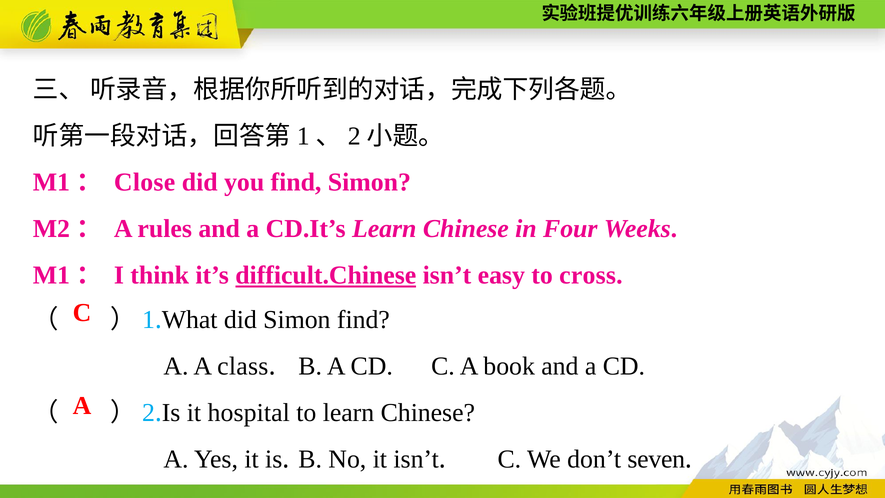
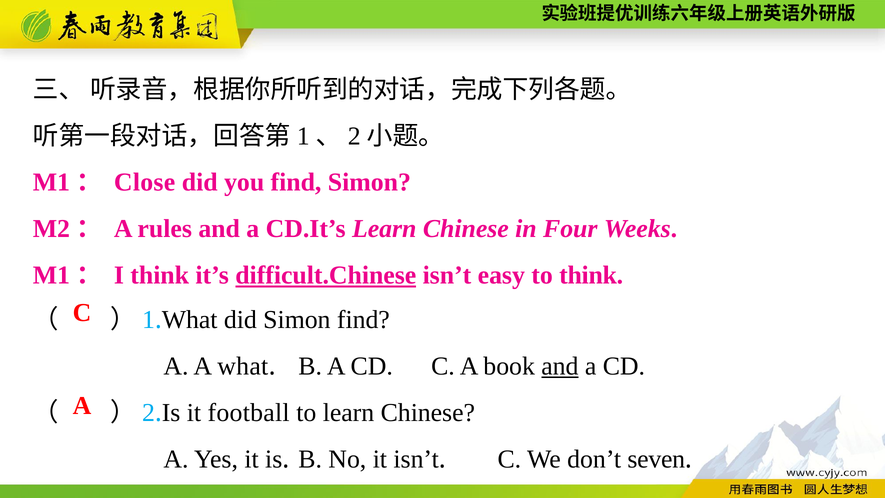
to cross: cross -> think (591, 275)
A class: class -> what (243, 366)
and underline: none -> present (560, 366)
hospital: hospital -> football (249, 412)
